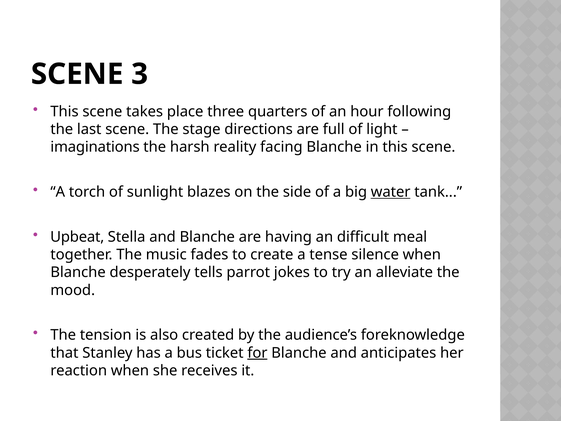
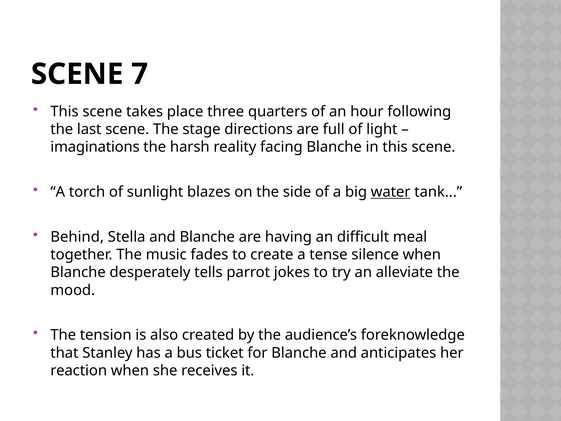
3: 3 -> 7 (140, 74)
Upbeat: Upbeat -> Behind (77, 237)
for underline: present -> none (257, 353)
